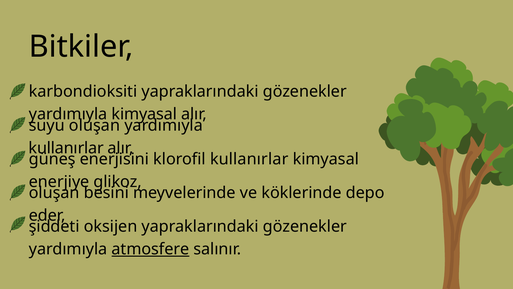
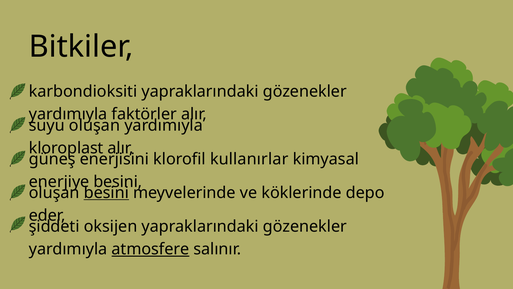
yardımıyla kimyasal: kimyasal -> faktörler (144, 114)
kullanırlar: kullanırlar -> kloroplast (66, 148)
enerjiye glikoz: glikoz -> besini (118, 181)
besini underline: none -> present (106, 192)
